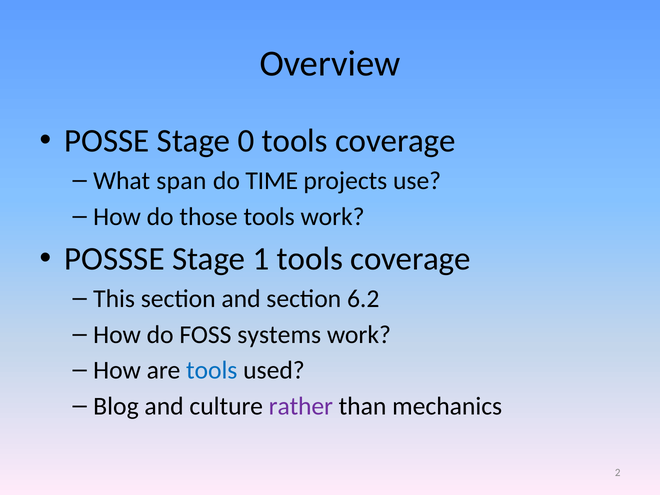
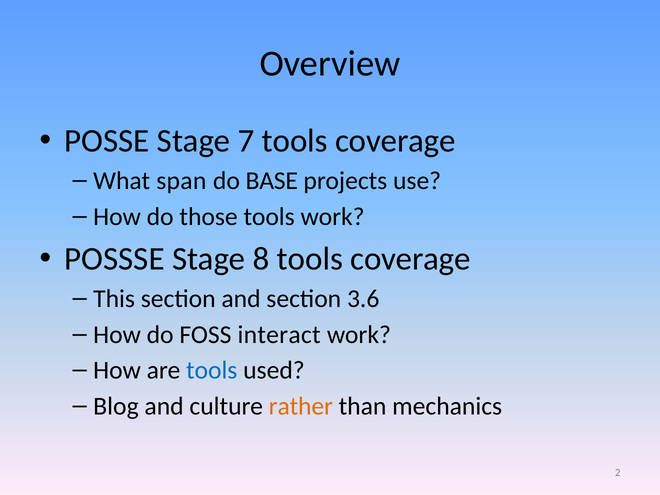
0: 0 -> 7 (246, 141)
TIME: TIME -> BASE (272, 181)
1: 1 -> 8 (261, 259)
6.2: 6.2 -> 3.6 (363, 299)
systems: systems -> interact (279, 335)
rather colour: purple -> orange (301, 406)
